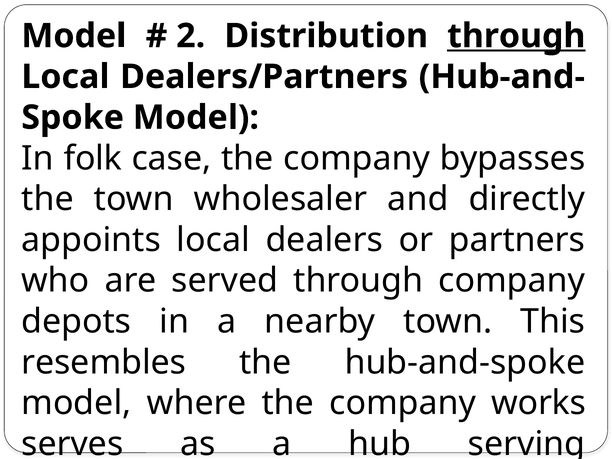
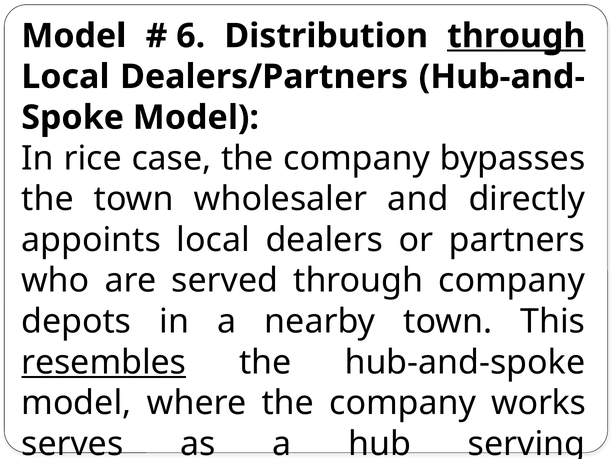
2: 2 -> 6 (191, 36)
folk: folk -> rice (93, 158)
resembles underline: none -> present (104, 362)
